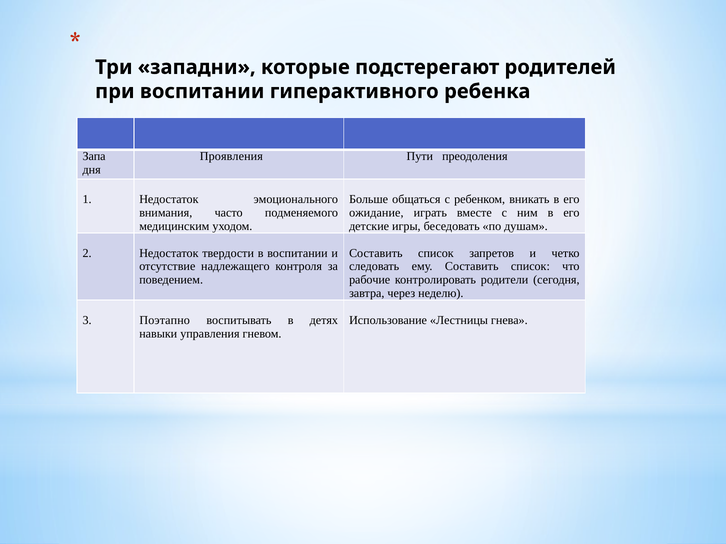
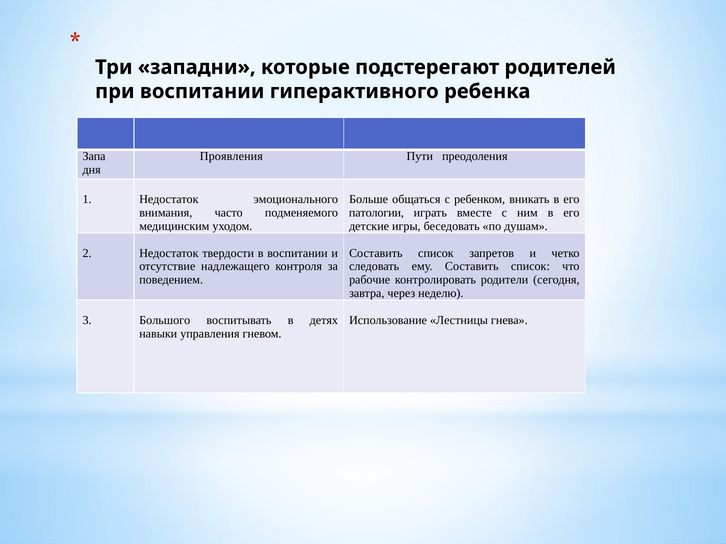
ожидание: ожидание -> патологии (376, 213)
Поэтапно: Поэтапно -> Большого (165, 320)
